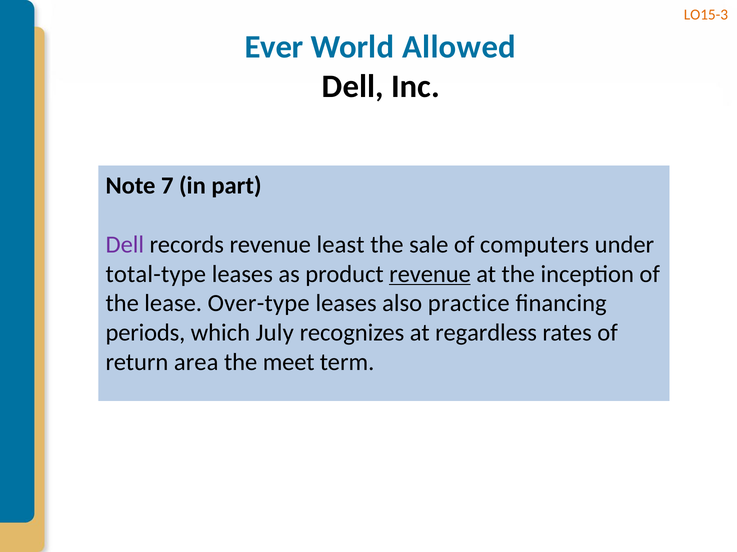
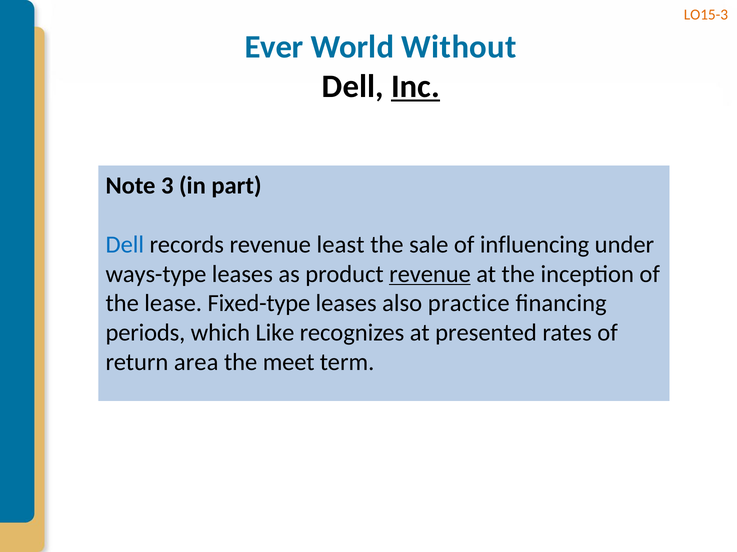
Allowed: Allowed -> Without (459, 47)
Inc underline: none -> present (415, 86)
7: 7 -> 3 (167, 186)
Dell colour: purple -> blue (125, 245)
computers: computers -> influencing (535, 245)
total-type: total-type -> ways-type (156, 274)
Over-type: Over-type -> Fixed-type (259, 304)
July: July -> Like (275, 333)
regardless: regardless -> presented (486, 333)
